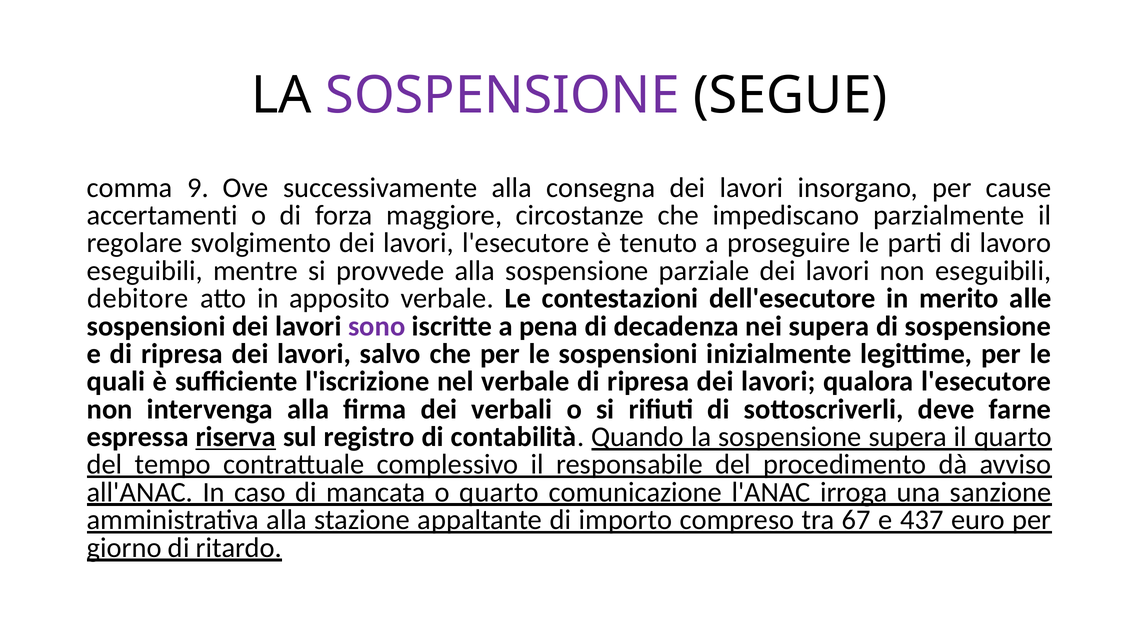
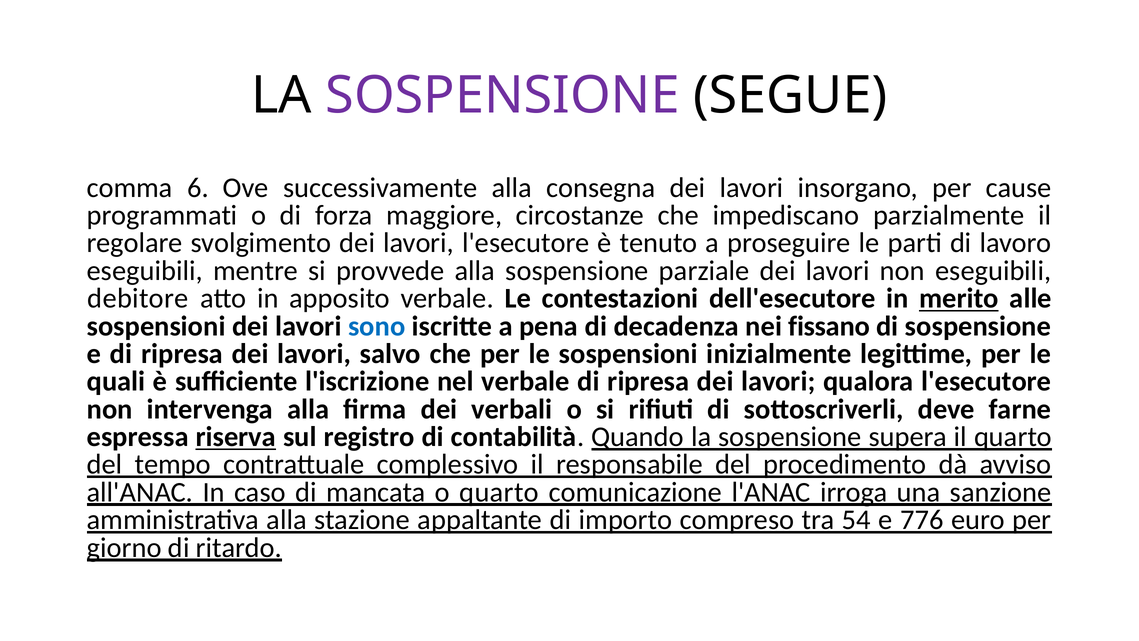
9: 9 -> 6 (198, 188)
accertamenti: accertamenti -> programmati (162, 215)
merito underline: none -> present (959, 298)
sono colour: purple -> blue (377, 326)
nei supera: supera -> fissano (829, 326)
67: 67 -> 54 (856, 520)
437: 437 -> 776 (922, 520)
